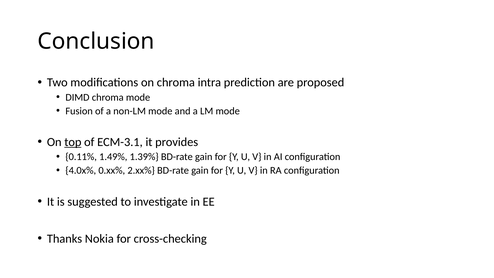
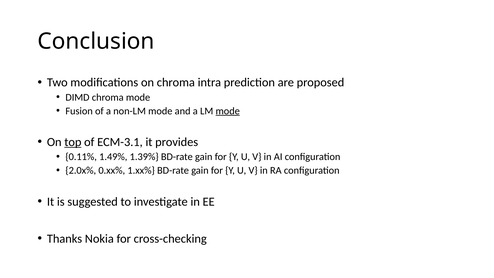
mode underline: none -> present (228, 111)
4.0x%: 4.0x% -> 2.0x% (81, 171)
2.xx%: 2.xx% -> 1.xx% (141, 171)
